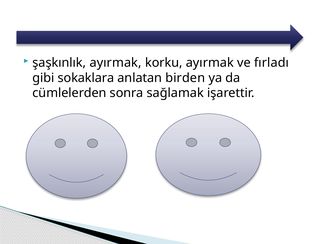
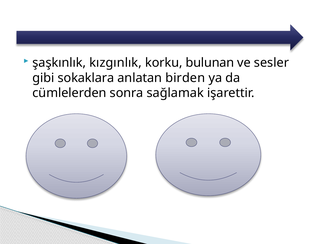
şaşkınlık ayırmak: ayırmak -> kızgınlık (116, 63)
korku ayırmak: ayırmak -> bulunan (210, 63)
fırladı: fırladı -> sesler (272, 63)
